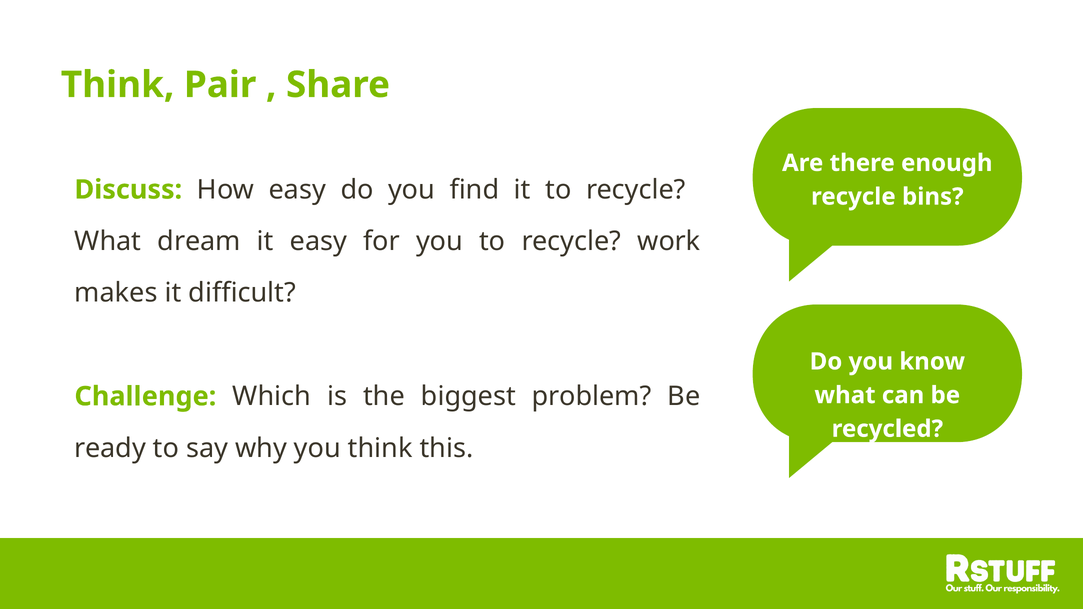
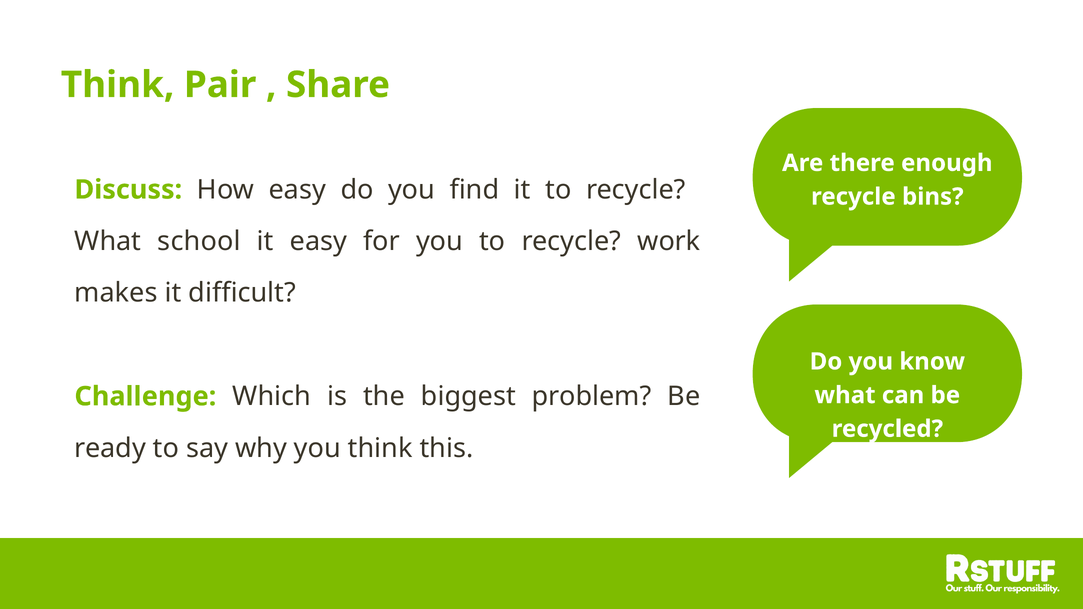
dream: dream -> school (199, 241)
